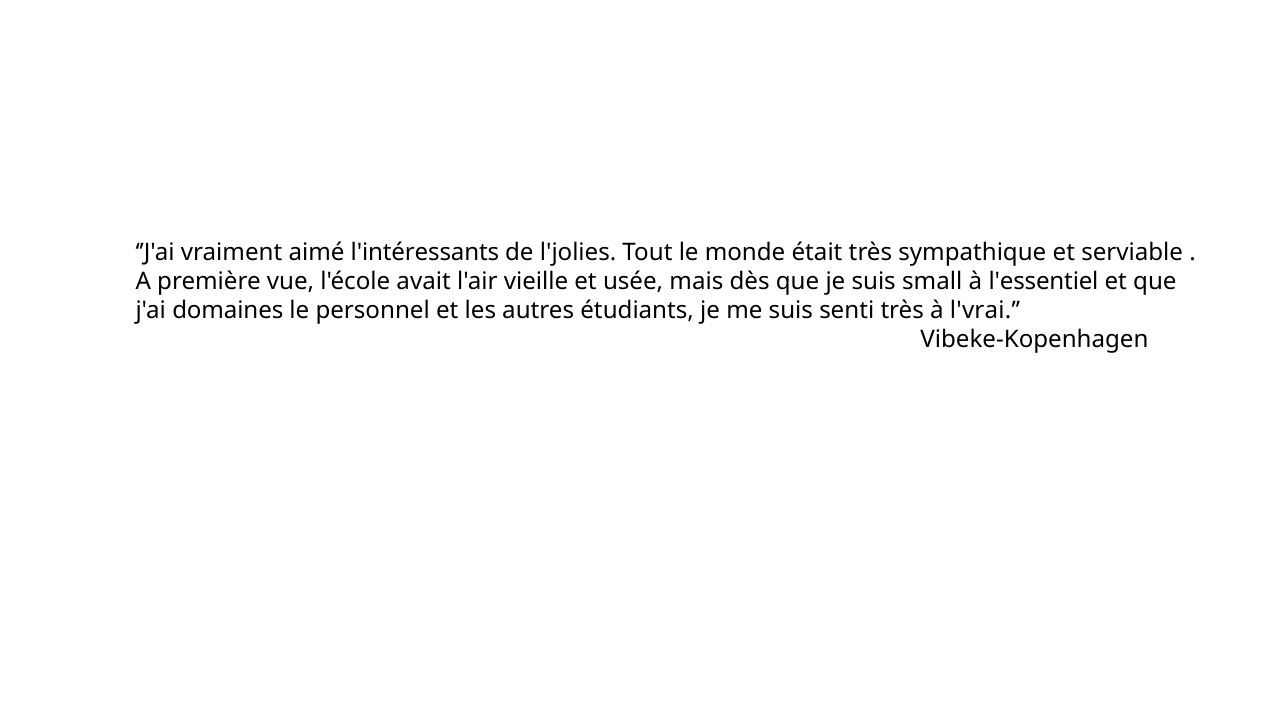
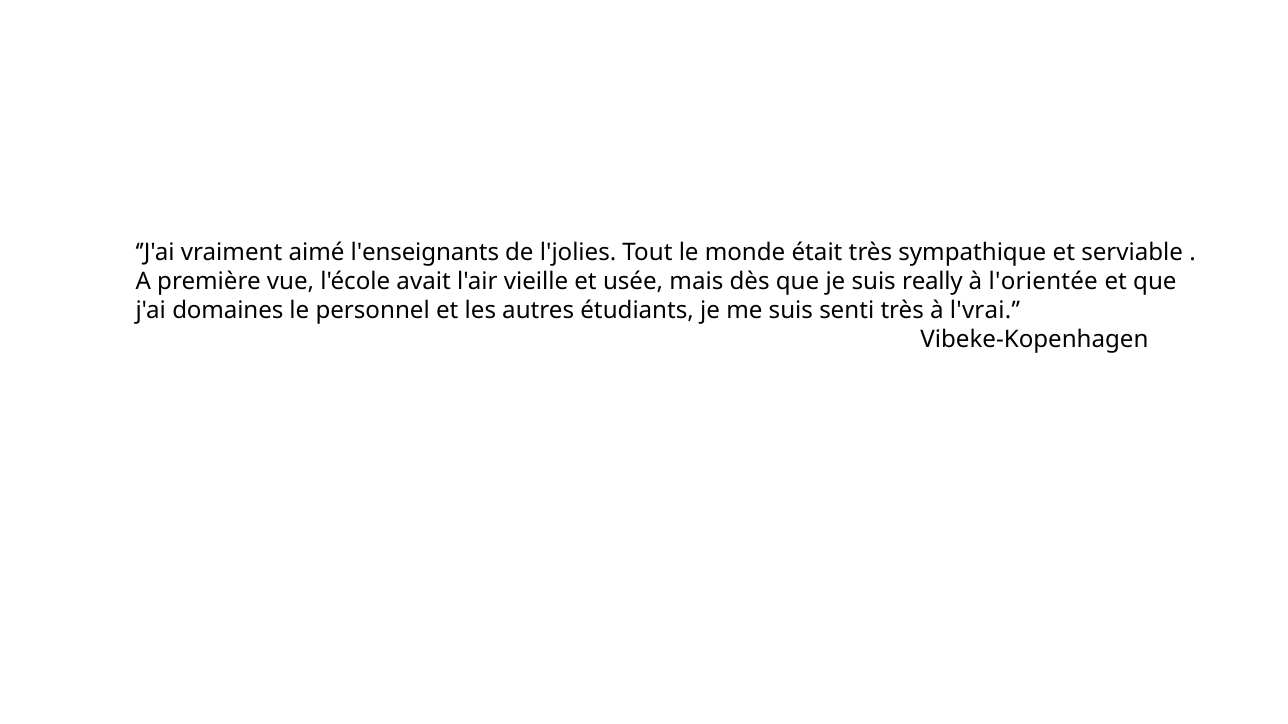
l'intéressants: l'intéressants -> l'enseignants (425, 253)
small: small -> really (932, 282)
l'essentiel: l'essentiel -> l'orientée (1043, 282)
